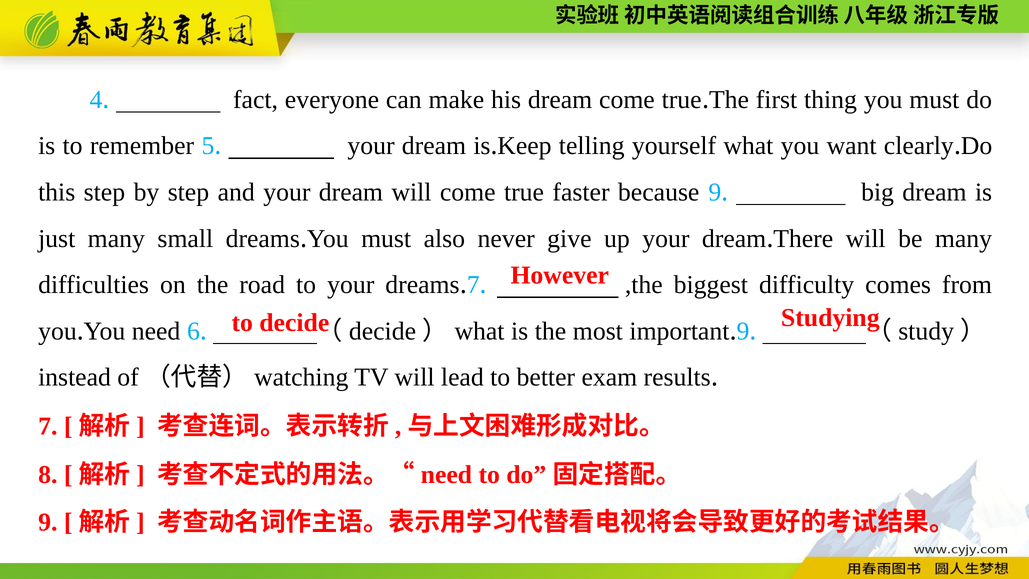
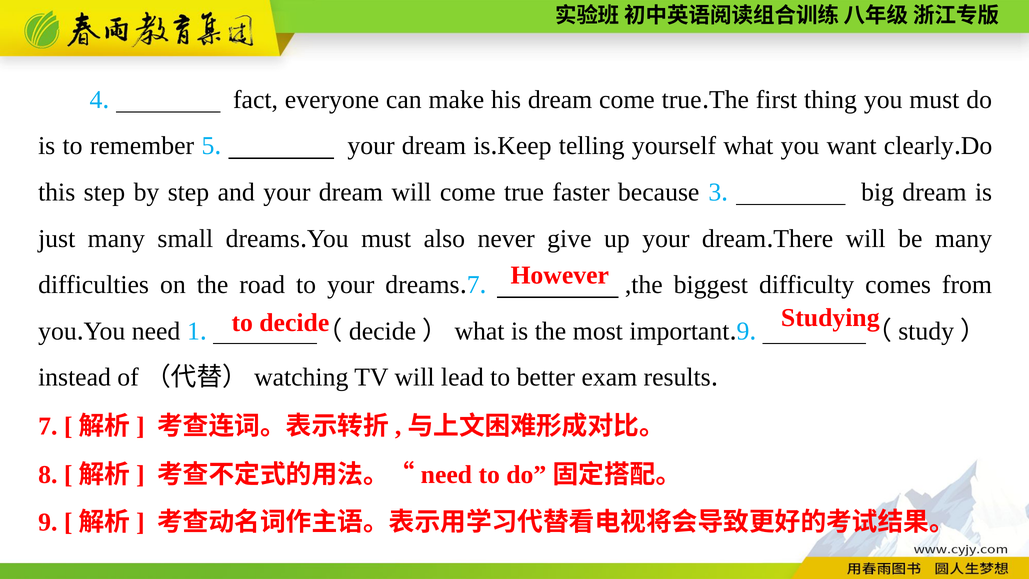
because 9: 9 -> 3 (715, 192)
6: 6 -> 1 (193, 331)
